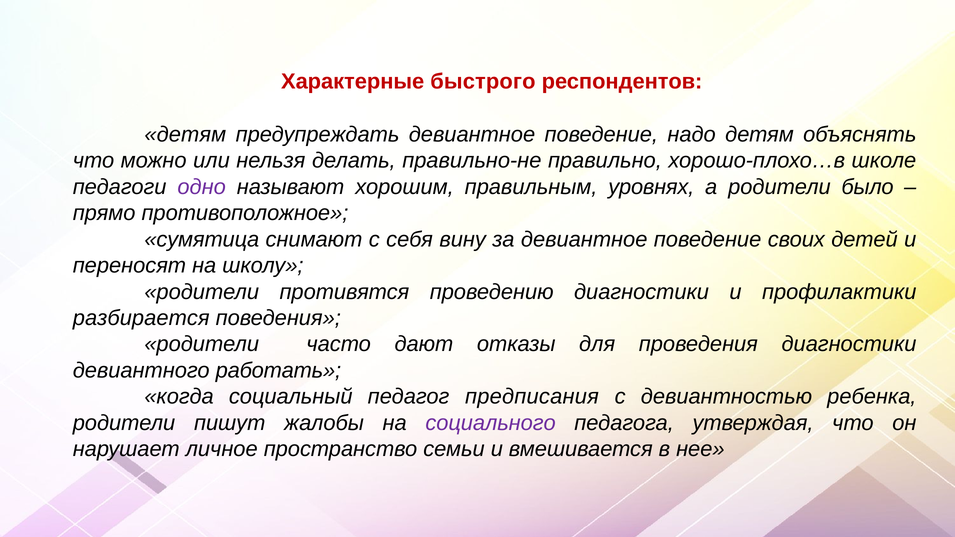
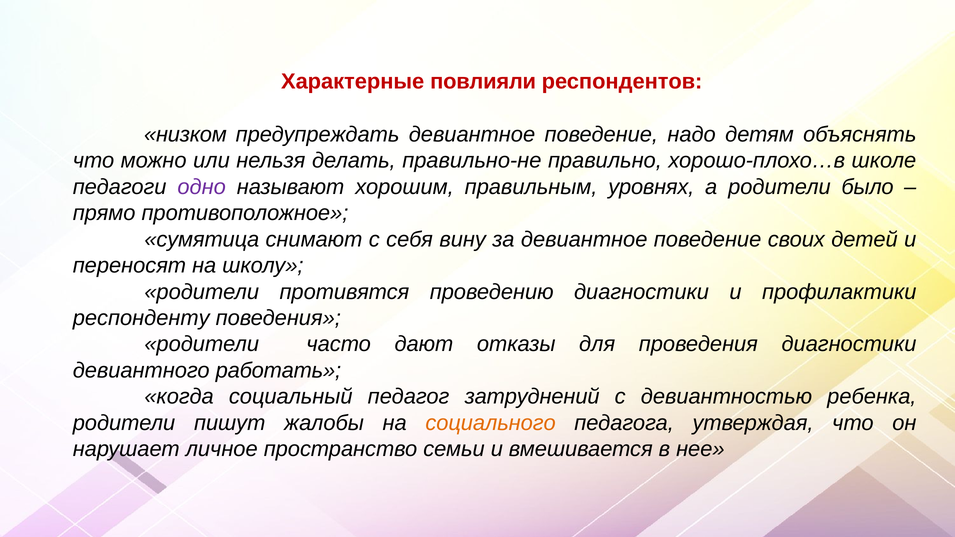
быстрого: быстрого -> повлияли (483, 82)
детям: детям -> низком (185, 135)
разбирается: разбирается -> респонденту (141, 318)
предписания: предписания -> затруднений (532, 397)
социального colour: purple -> orange (491, 423)
